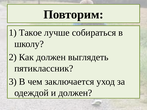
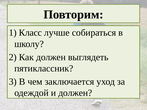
Такое: Такое -> Класс (30, 33)
